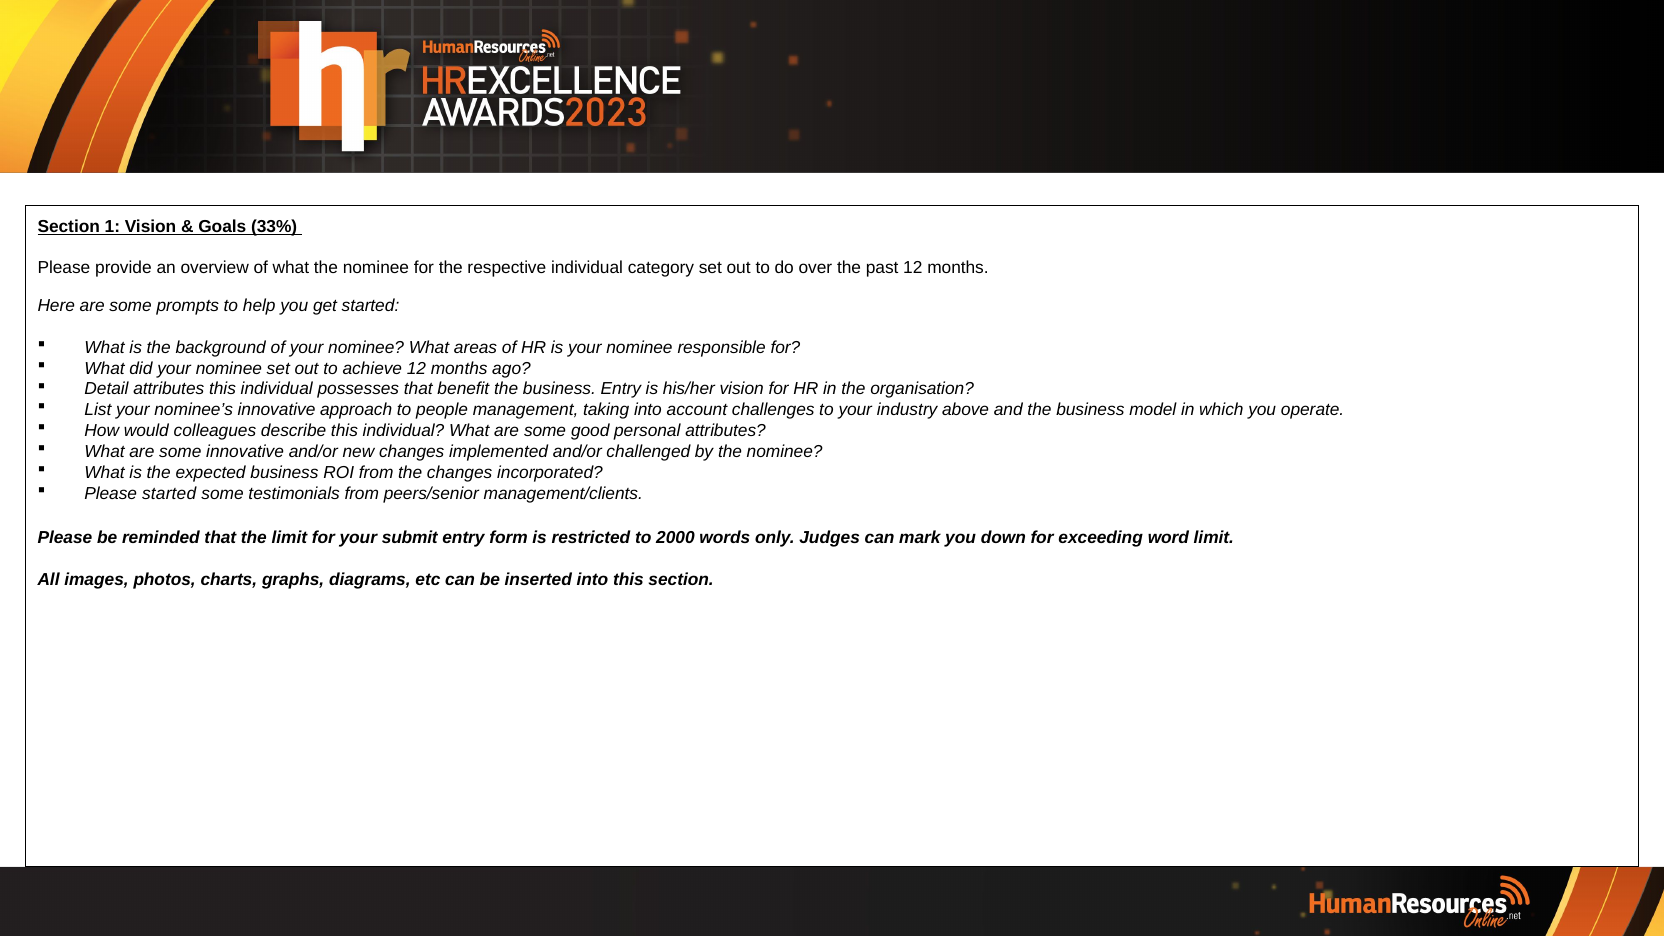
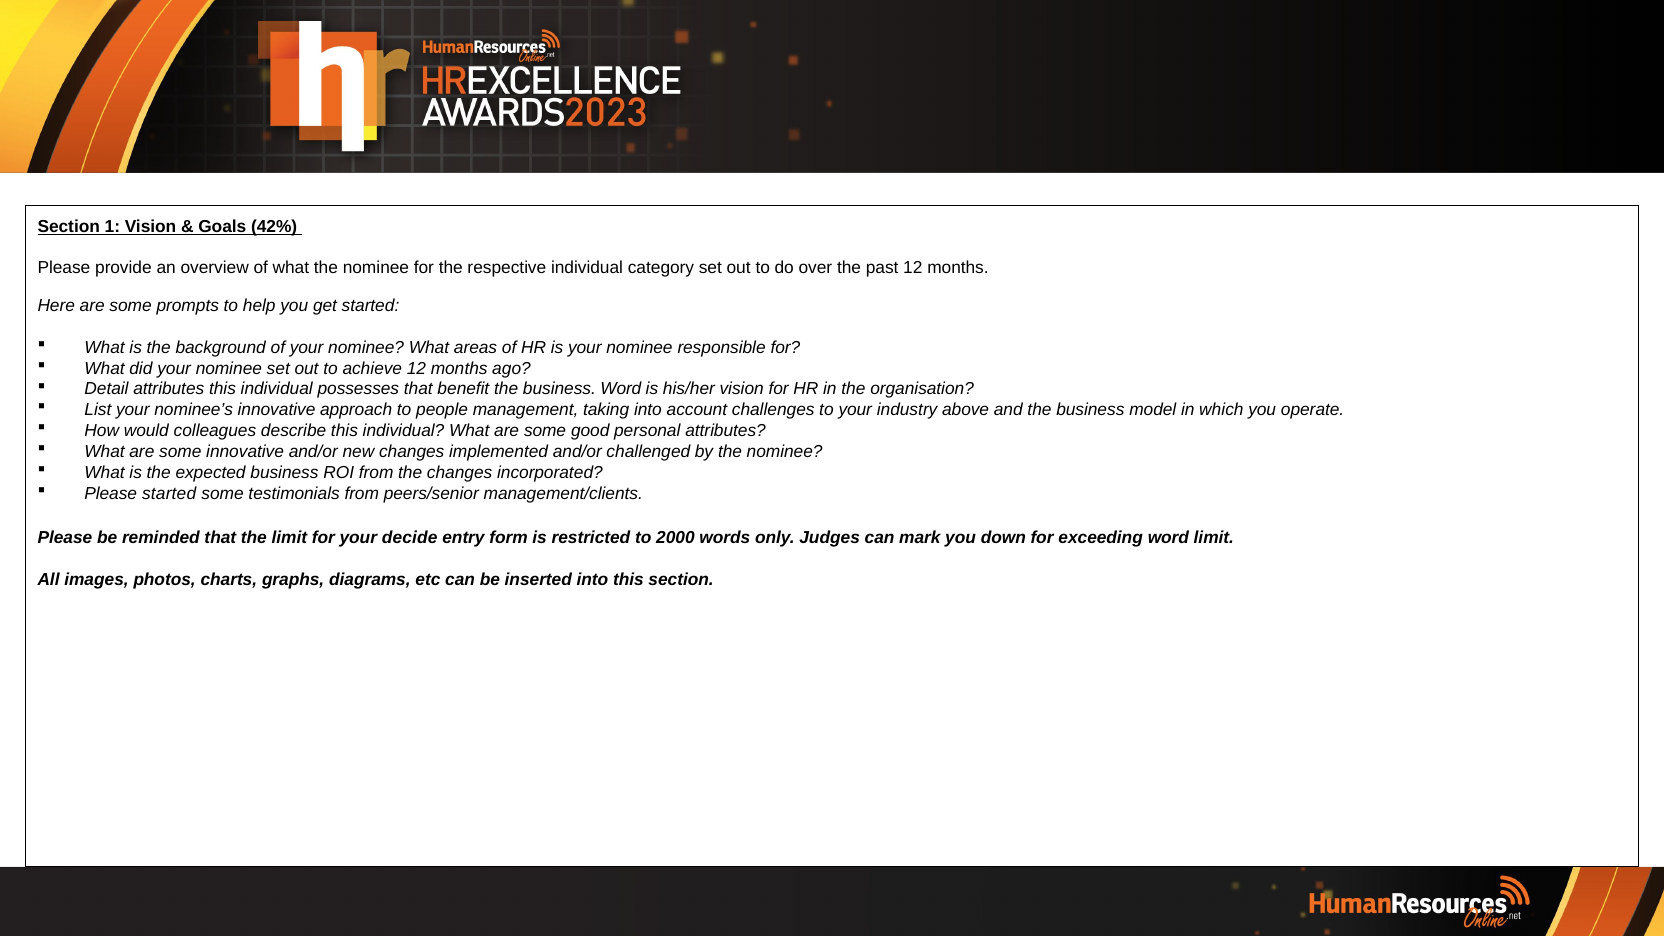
33%: 33% -> 42% (274, 226)
business Entry: Entry -> Word (621, 389)
submit: submit -> decide (410, 538)
